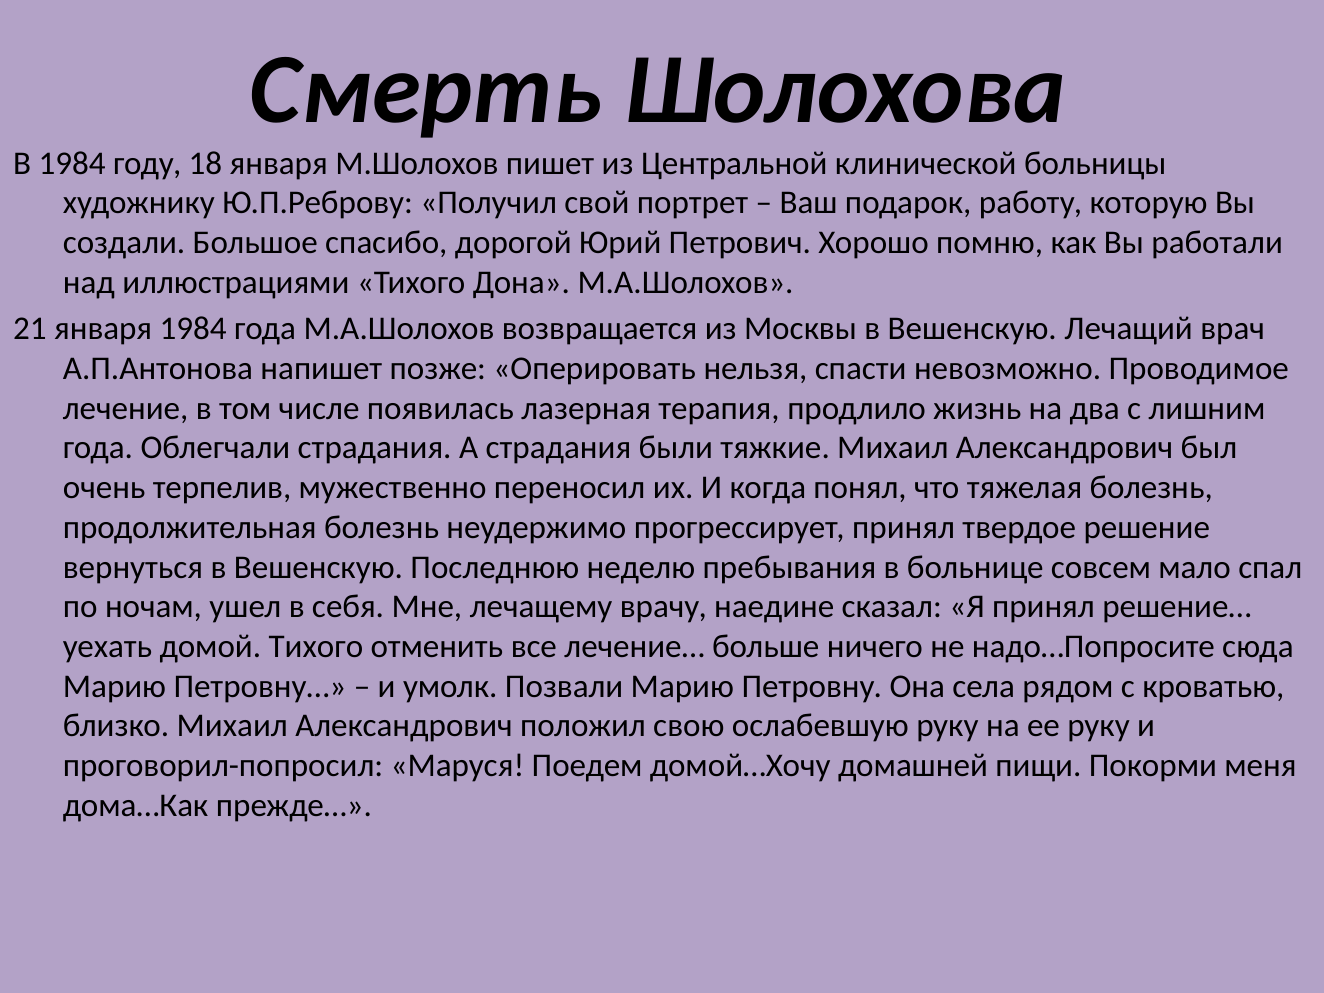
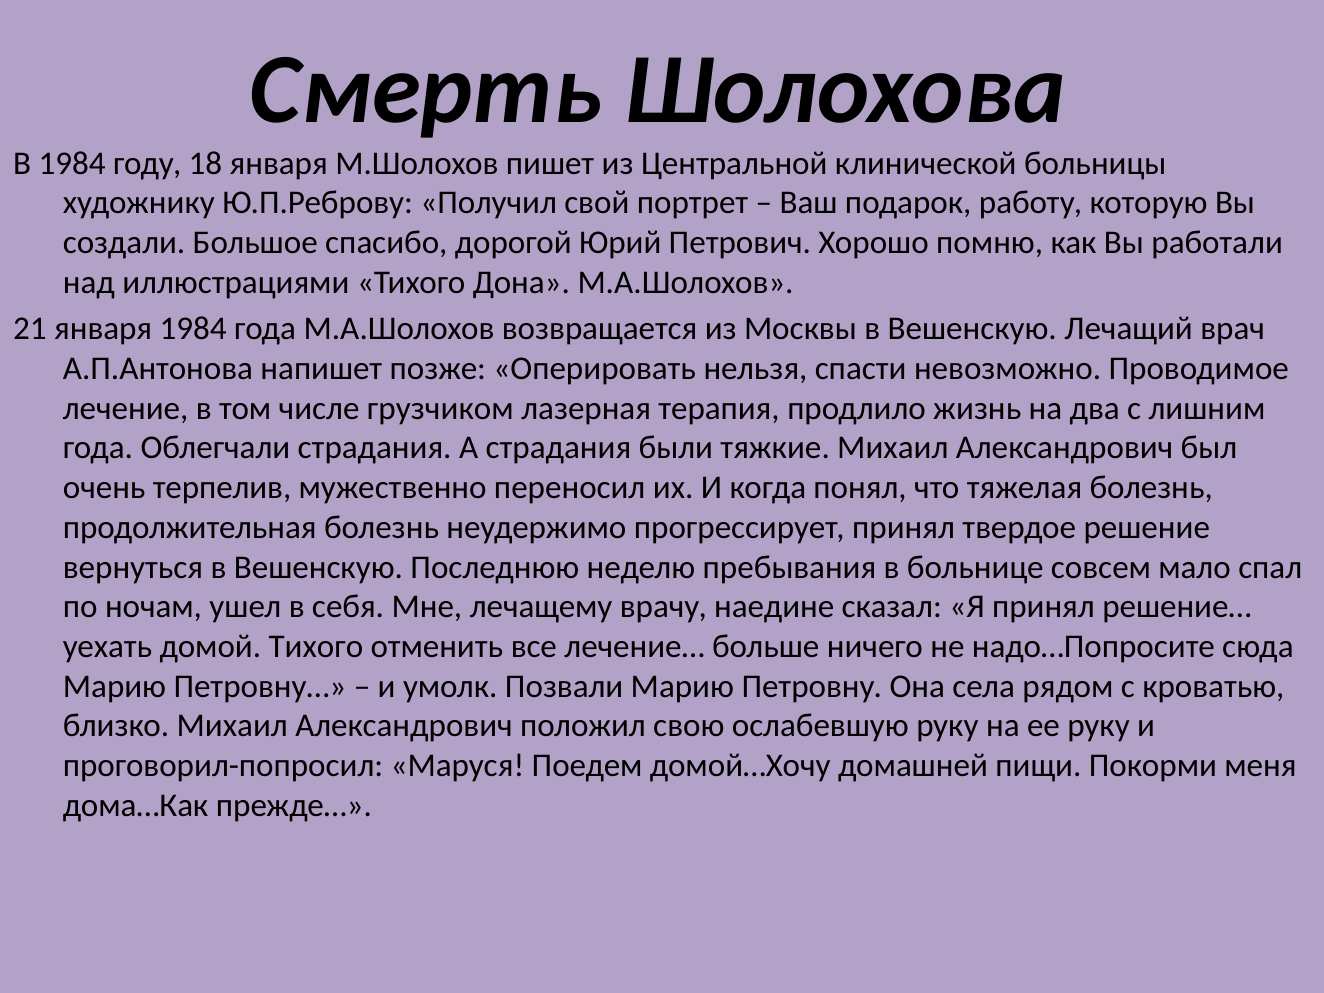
появилась: появилась -> грузчиком (440, 408)
